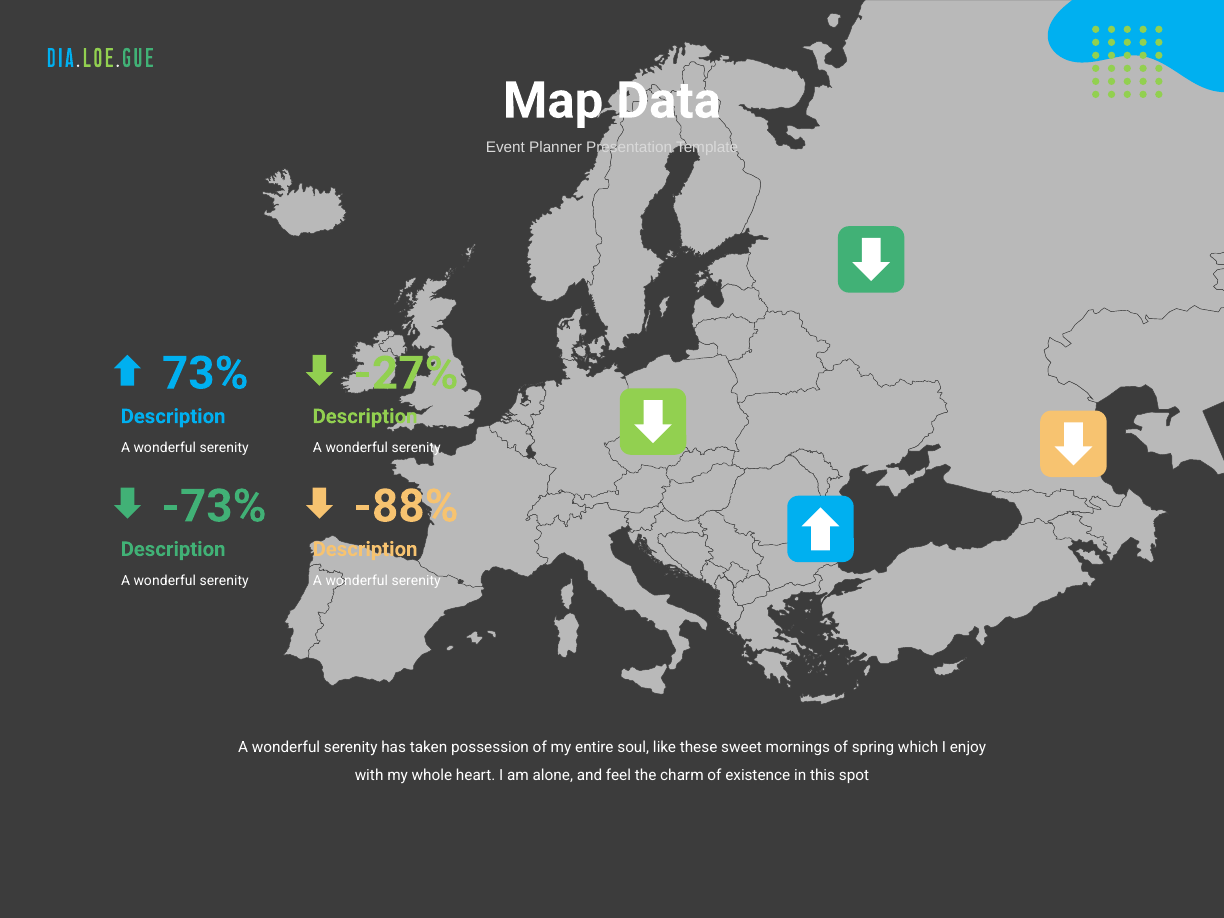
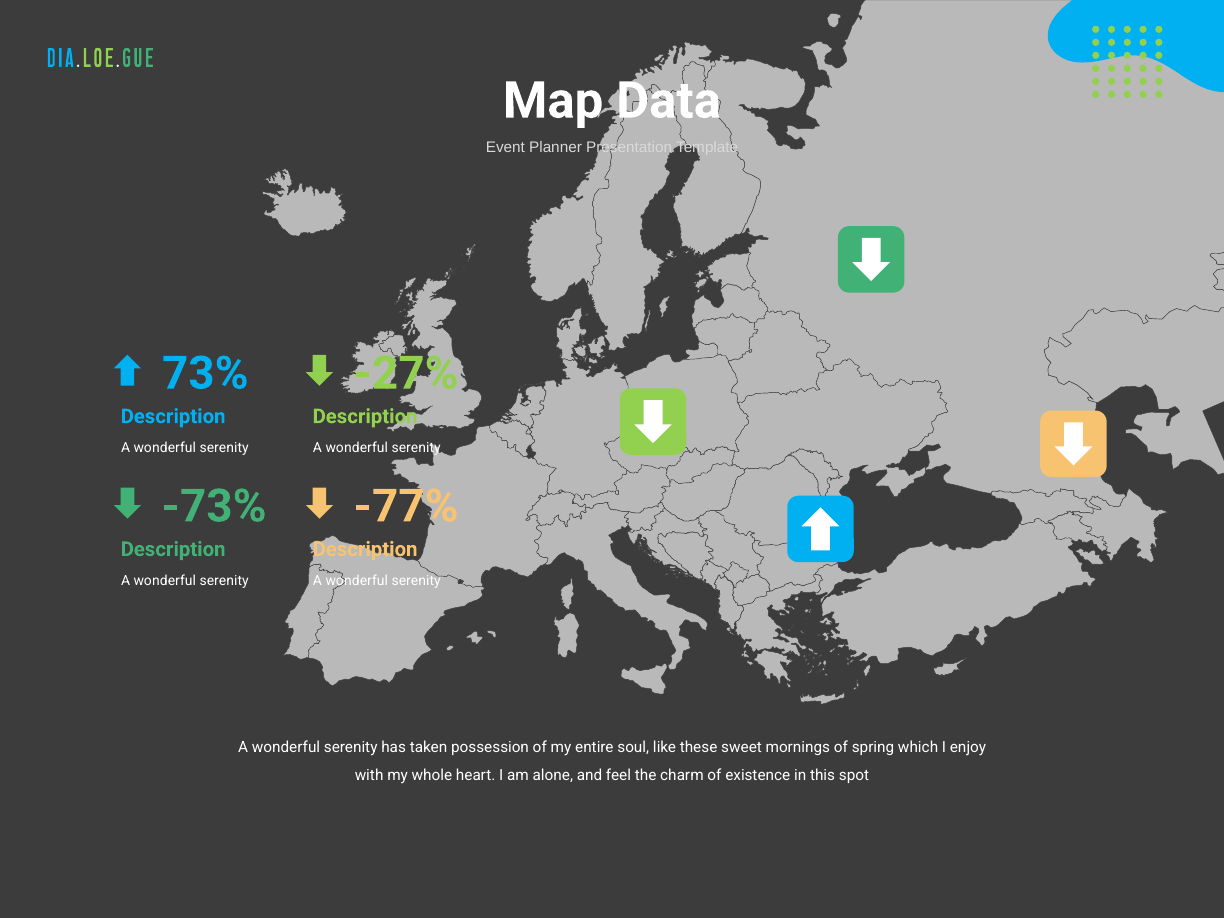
-88%: -88% -> -77% (406, 506)
